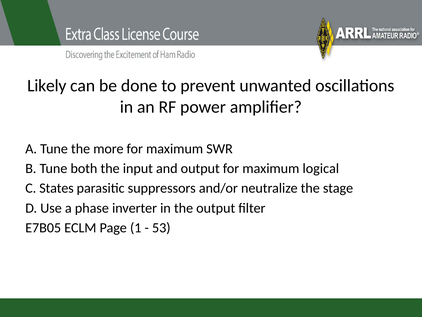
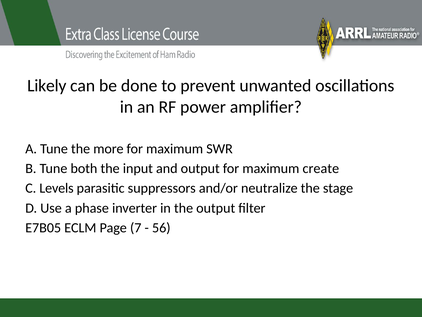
logical: logical -> create (321, 168)
States: States -> Levels (57, 188)
1: 1 -> 7 (136, 227)
53: 53 -> 56 (161, 227)
